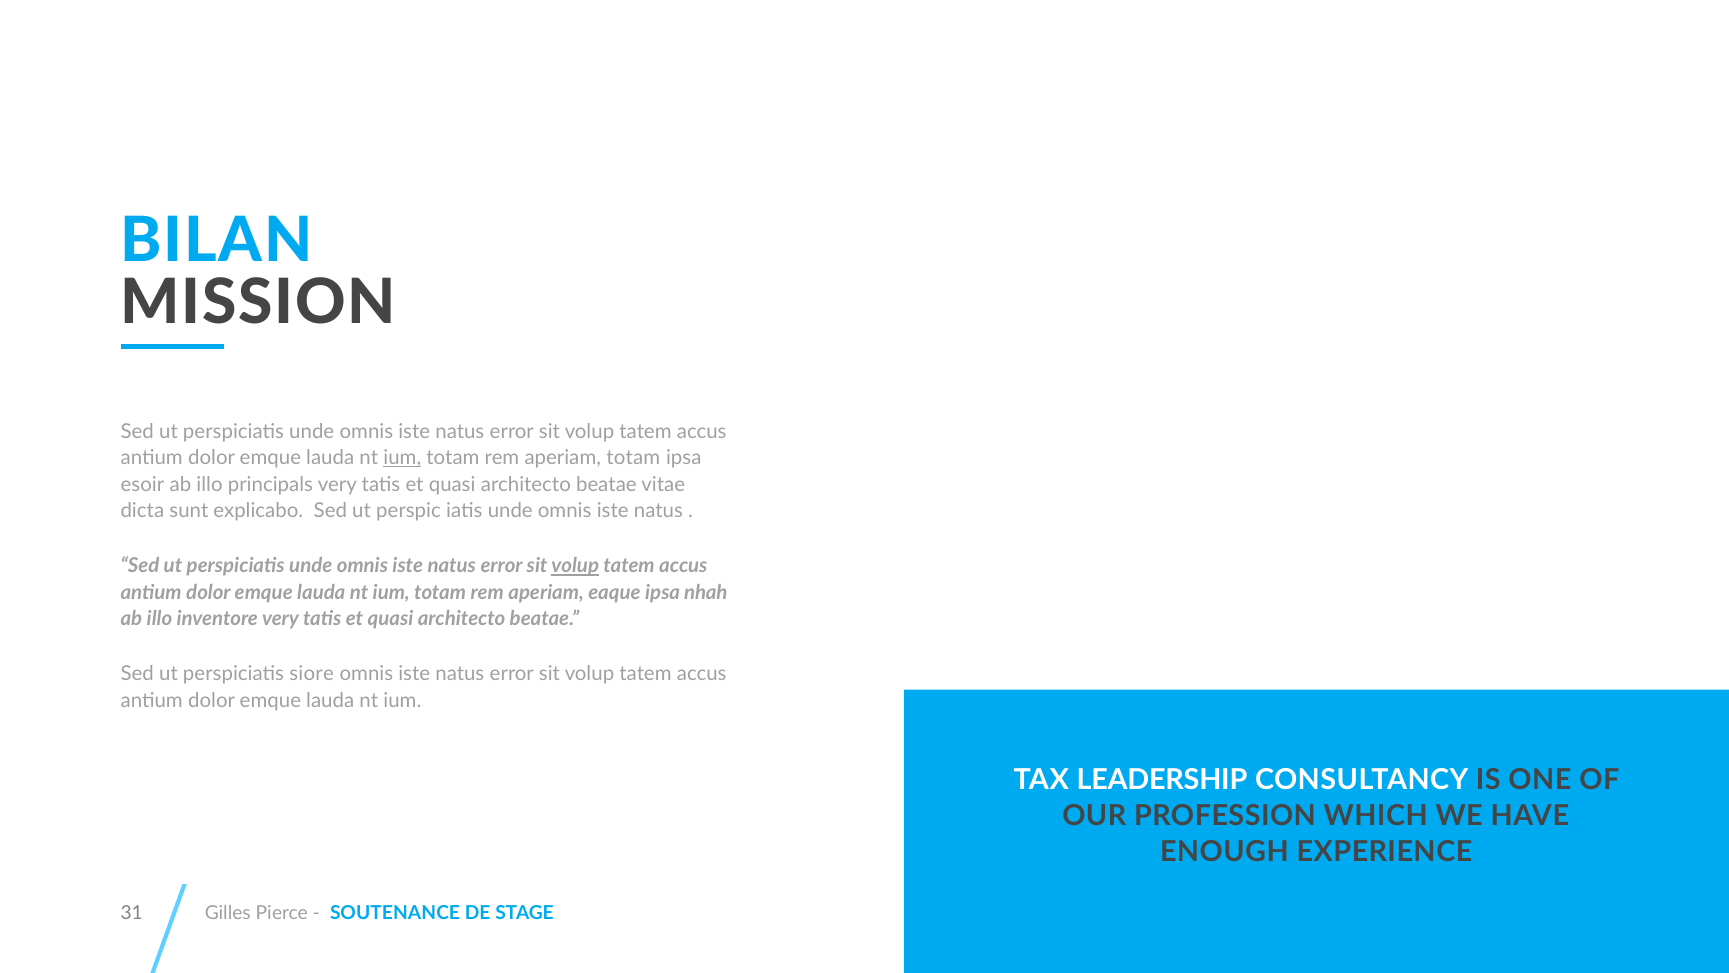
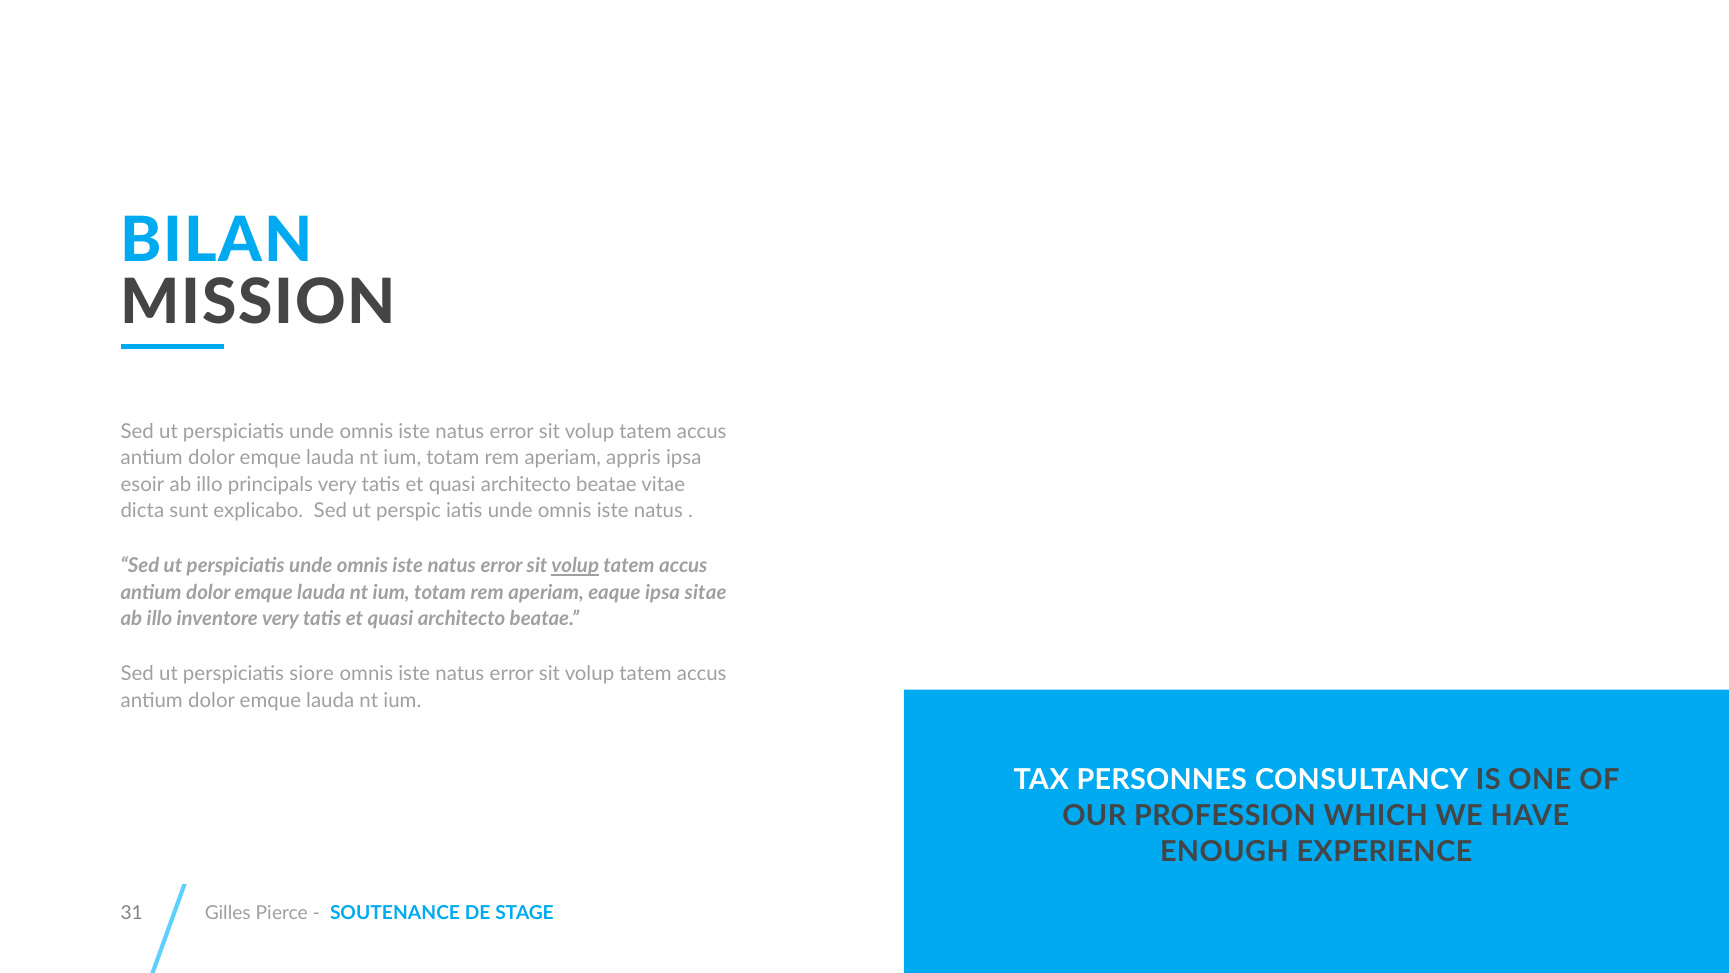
ium underline: present -> none (402, 458)
aperiam totam: totam -> appris (633, 458)
nhah: nhah -> sitae (706, 592)
LEADERSHIP: LEADERSHIP -> PERSONNES (1162, 779)
